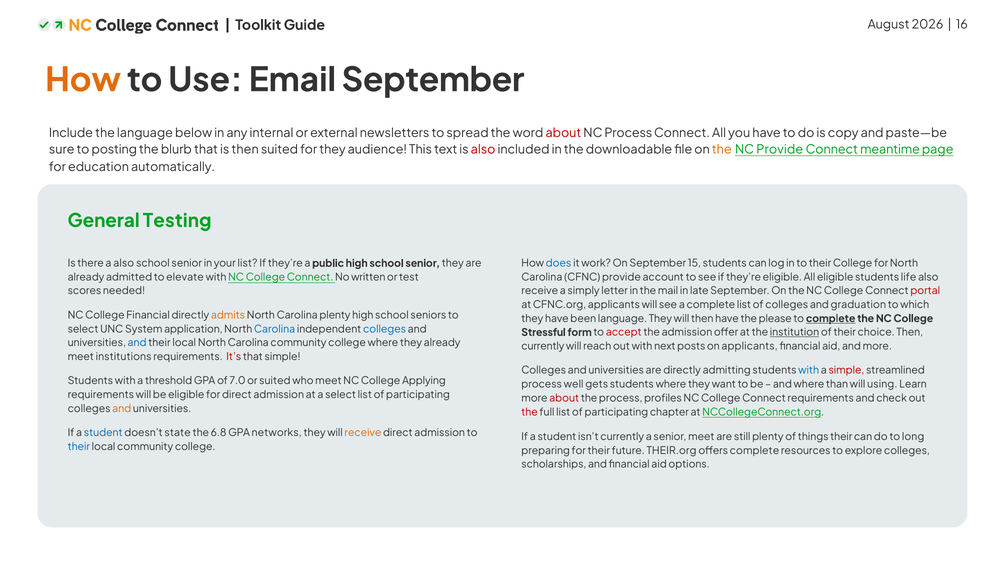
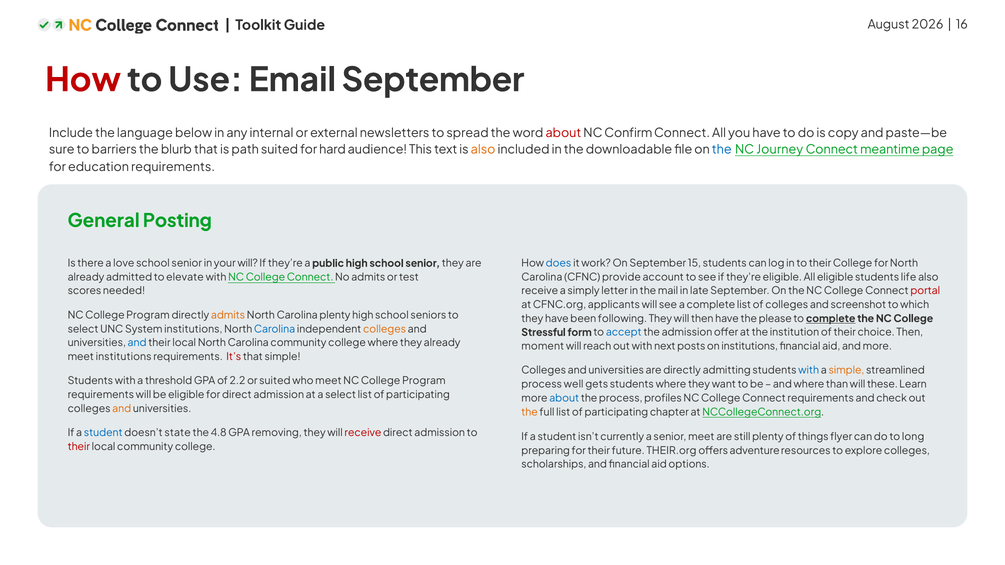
How colour: orange -> red (83, 80)
NC Process: Process -> Confirm (628, 133)
posting: posting -> barriers (114, 150)
is then: then -> path (245, 150)
for they: they -> hard (333, 150)
also colour: red -> orange (483, 150)
the colour: orange -> blue (722, 150)
NC Provide: Provide -> Journey (780, 150)
education automatically: automatically -> requirements (173, 167)
Testing: Testing -> Posting (177, 221)
a also: also -> love (124, 263)
your list: list -> will (248, 263)
No written: written -> admits (368, 277)
graduation: graduation -> screenshot (858, 305)
Financial: Financial -> Program (148, 315)
been language: language -> following (622, 319)
System application: application -> institutions (193, 329)
colleges colour: blue -> orange (385, 329)
accept colour: red -> blue (624, 333)
institution underline: present -> none (795, 333)
currently: currently -> moment (543, 346)
on applicants: applicants -> institutions (750, 346)
simple colour: red -> orange (846, 371)
7.0: 7.0 -> 2.2 (237, 381)
meet NC College Applying: Applying -> Program (424, 381)
using: using -> these (882, 385)
about colour: red -> blue (564, 398)
the colour: red -> orange (530, 412)
6.8: 6.8 -> 4.8 (219, 433)
networks: networks -> removing (277, 433)
receive colour: orange -> red (363, 433)
things their: their -> flyer (841, 437)
their colour: blue -> red (79, 447)
offers complete: complete -> adventure (755, 451)
